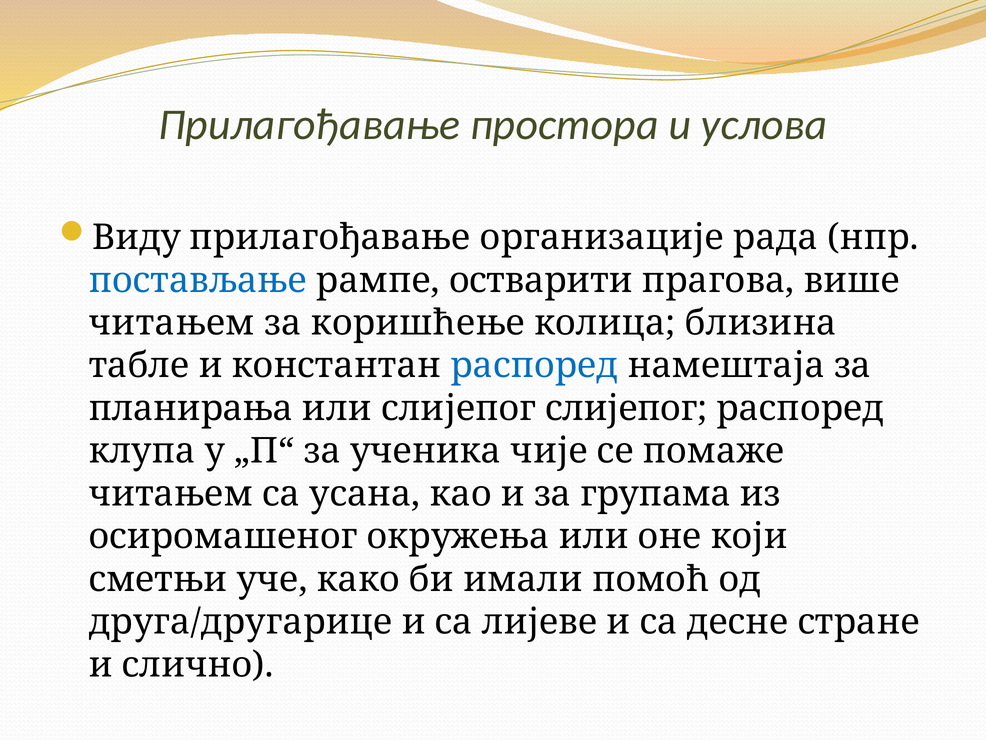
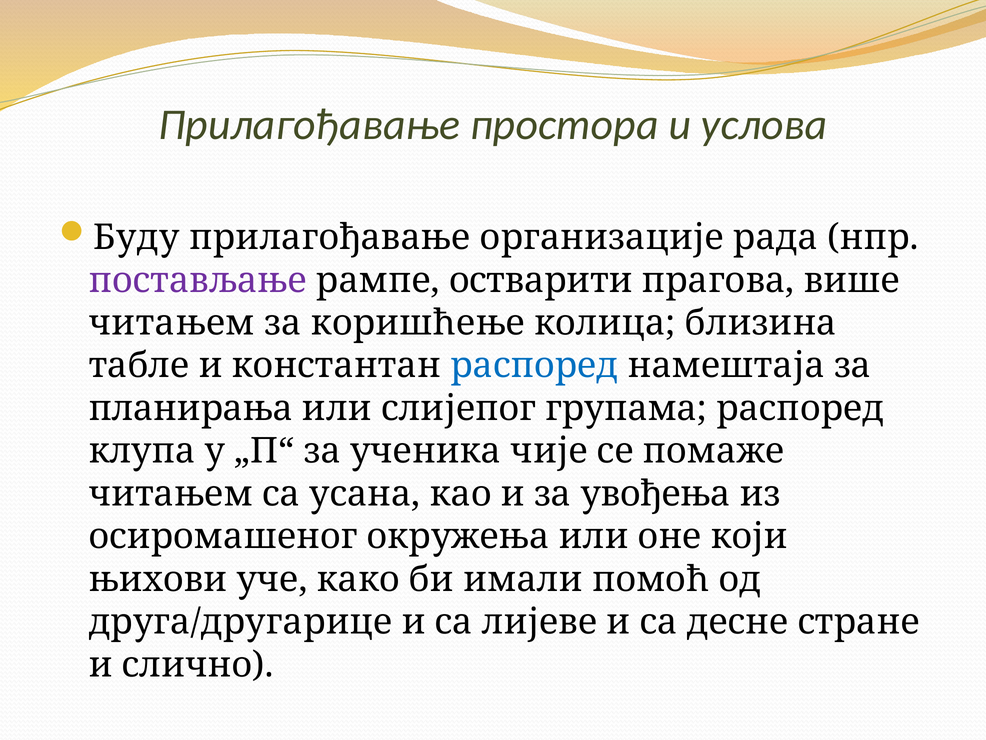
Виду: Виду -> Буду (136, 237)
постављање colour: blue -> purple (198, 280)
слијепог слијепог: слијепог -> групама (626, 408)
групама: групама -> увођења (656, 494)
сметњи: сметњи -> њихови (158, 579)
